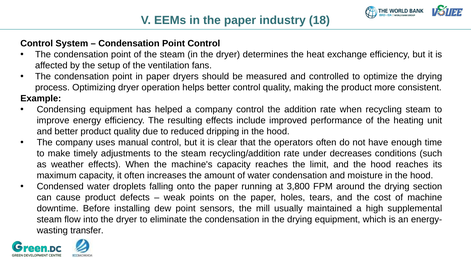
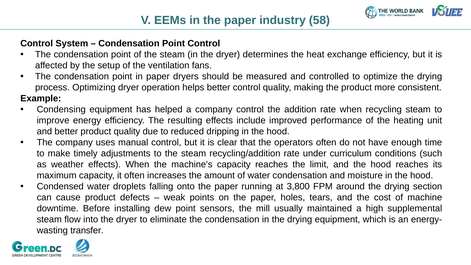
18: 18 -> 58 (319, 20)
decreases: decreases -> curriculum (351, 154)
